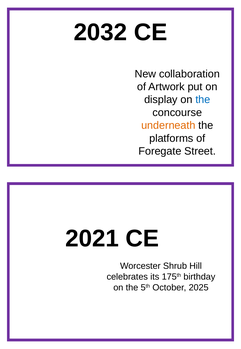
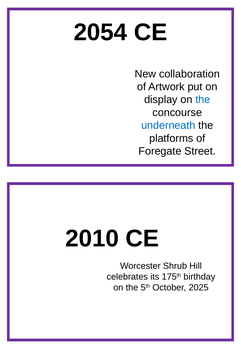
2032: 2032 -> 2054 (100, 32)
underneath colour: orange -> blue (168, 125)
2021: 2021 -> 2010 (92, 238)
